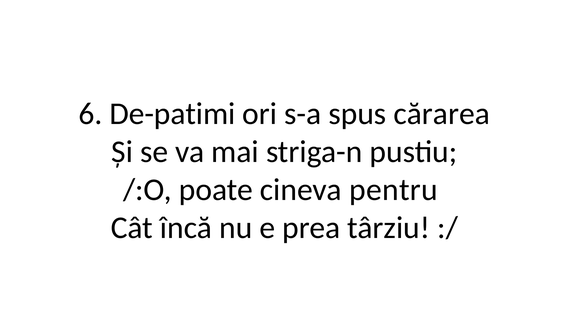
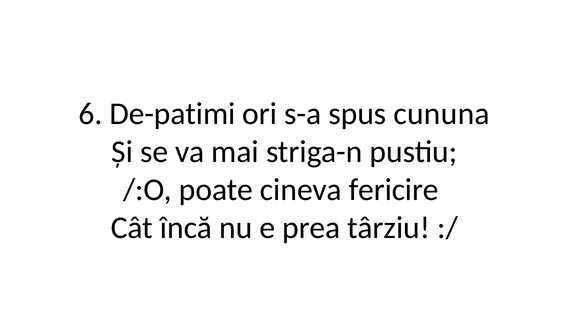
cărarea: cărarea -> cununa (442, 114)
pentru: pentru -> fericire (394, 190)
